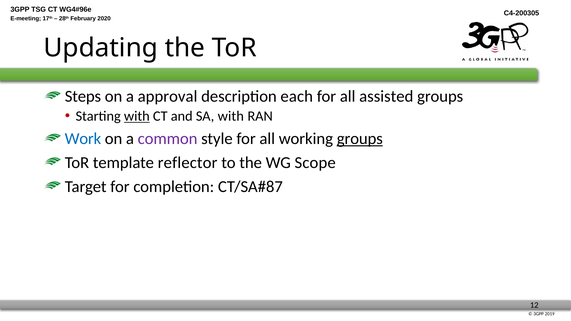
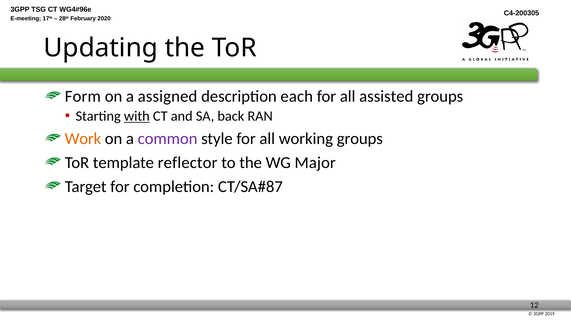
Steps: Steps -> Form (83, 97)
approval: approval -> assigned (167, 97)
SA with: with -> back (231, 116)
Work colour: blue -> orange (83, 139)
groups underline: present -> none (360, 139)
Scope: Scope -> Major (315, 163)
